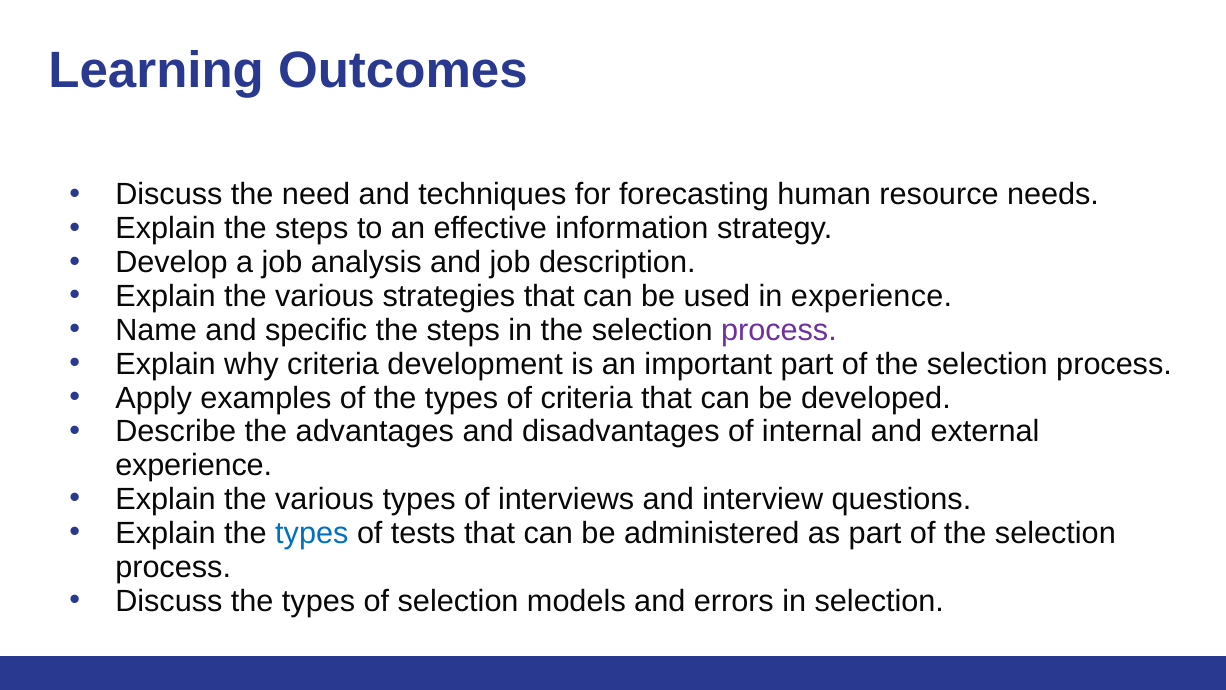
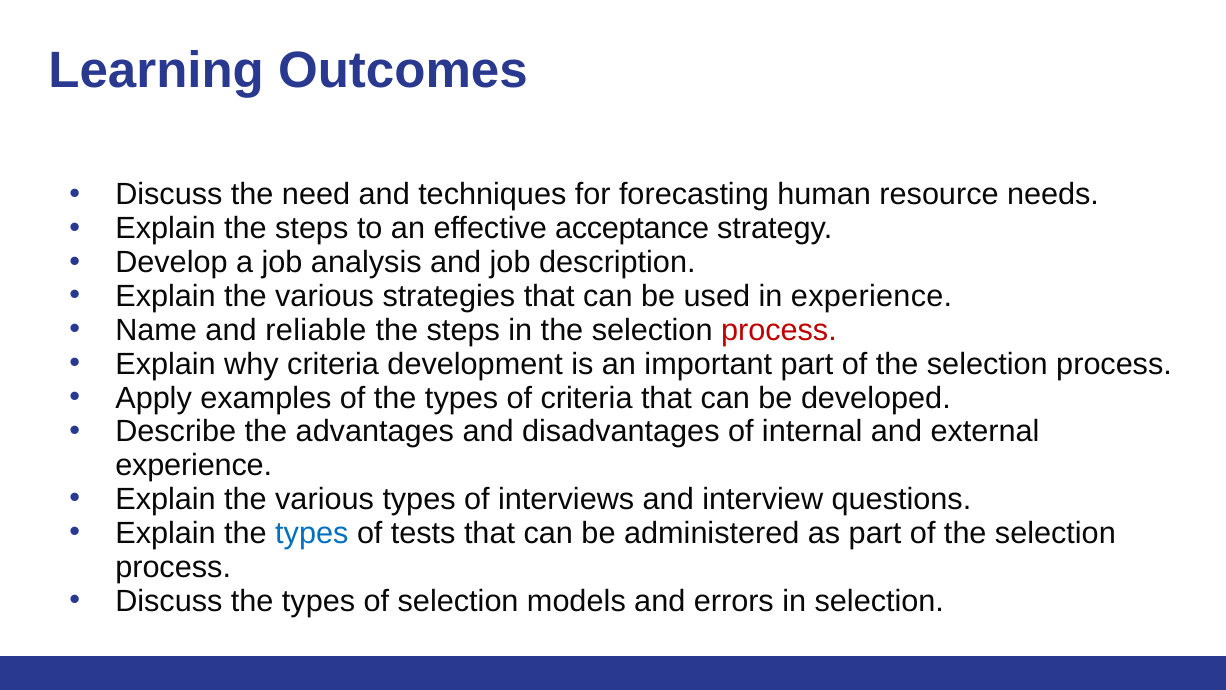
information: information -> acceptance (632, 229)
specific: specific -> reliable (316, 330)
process colour: purple -> red (779, 330)
